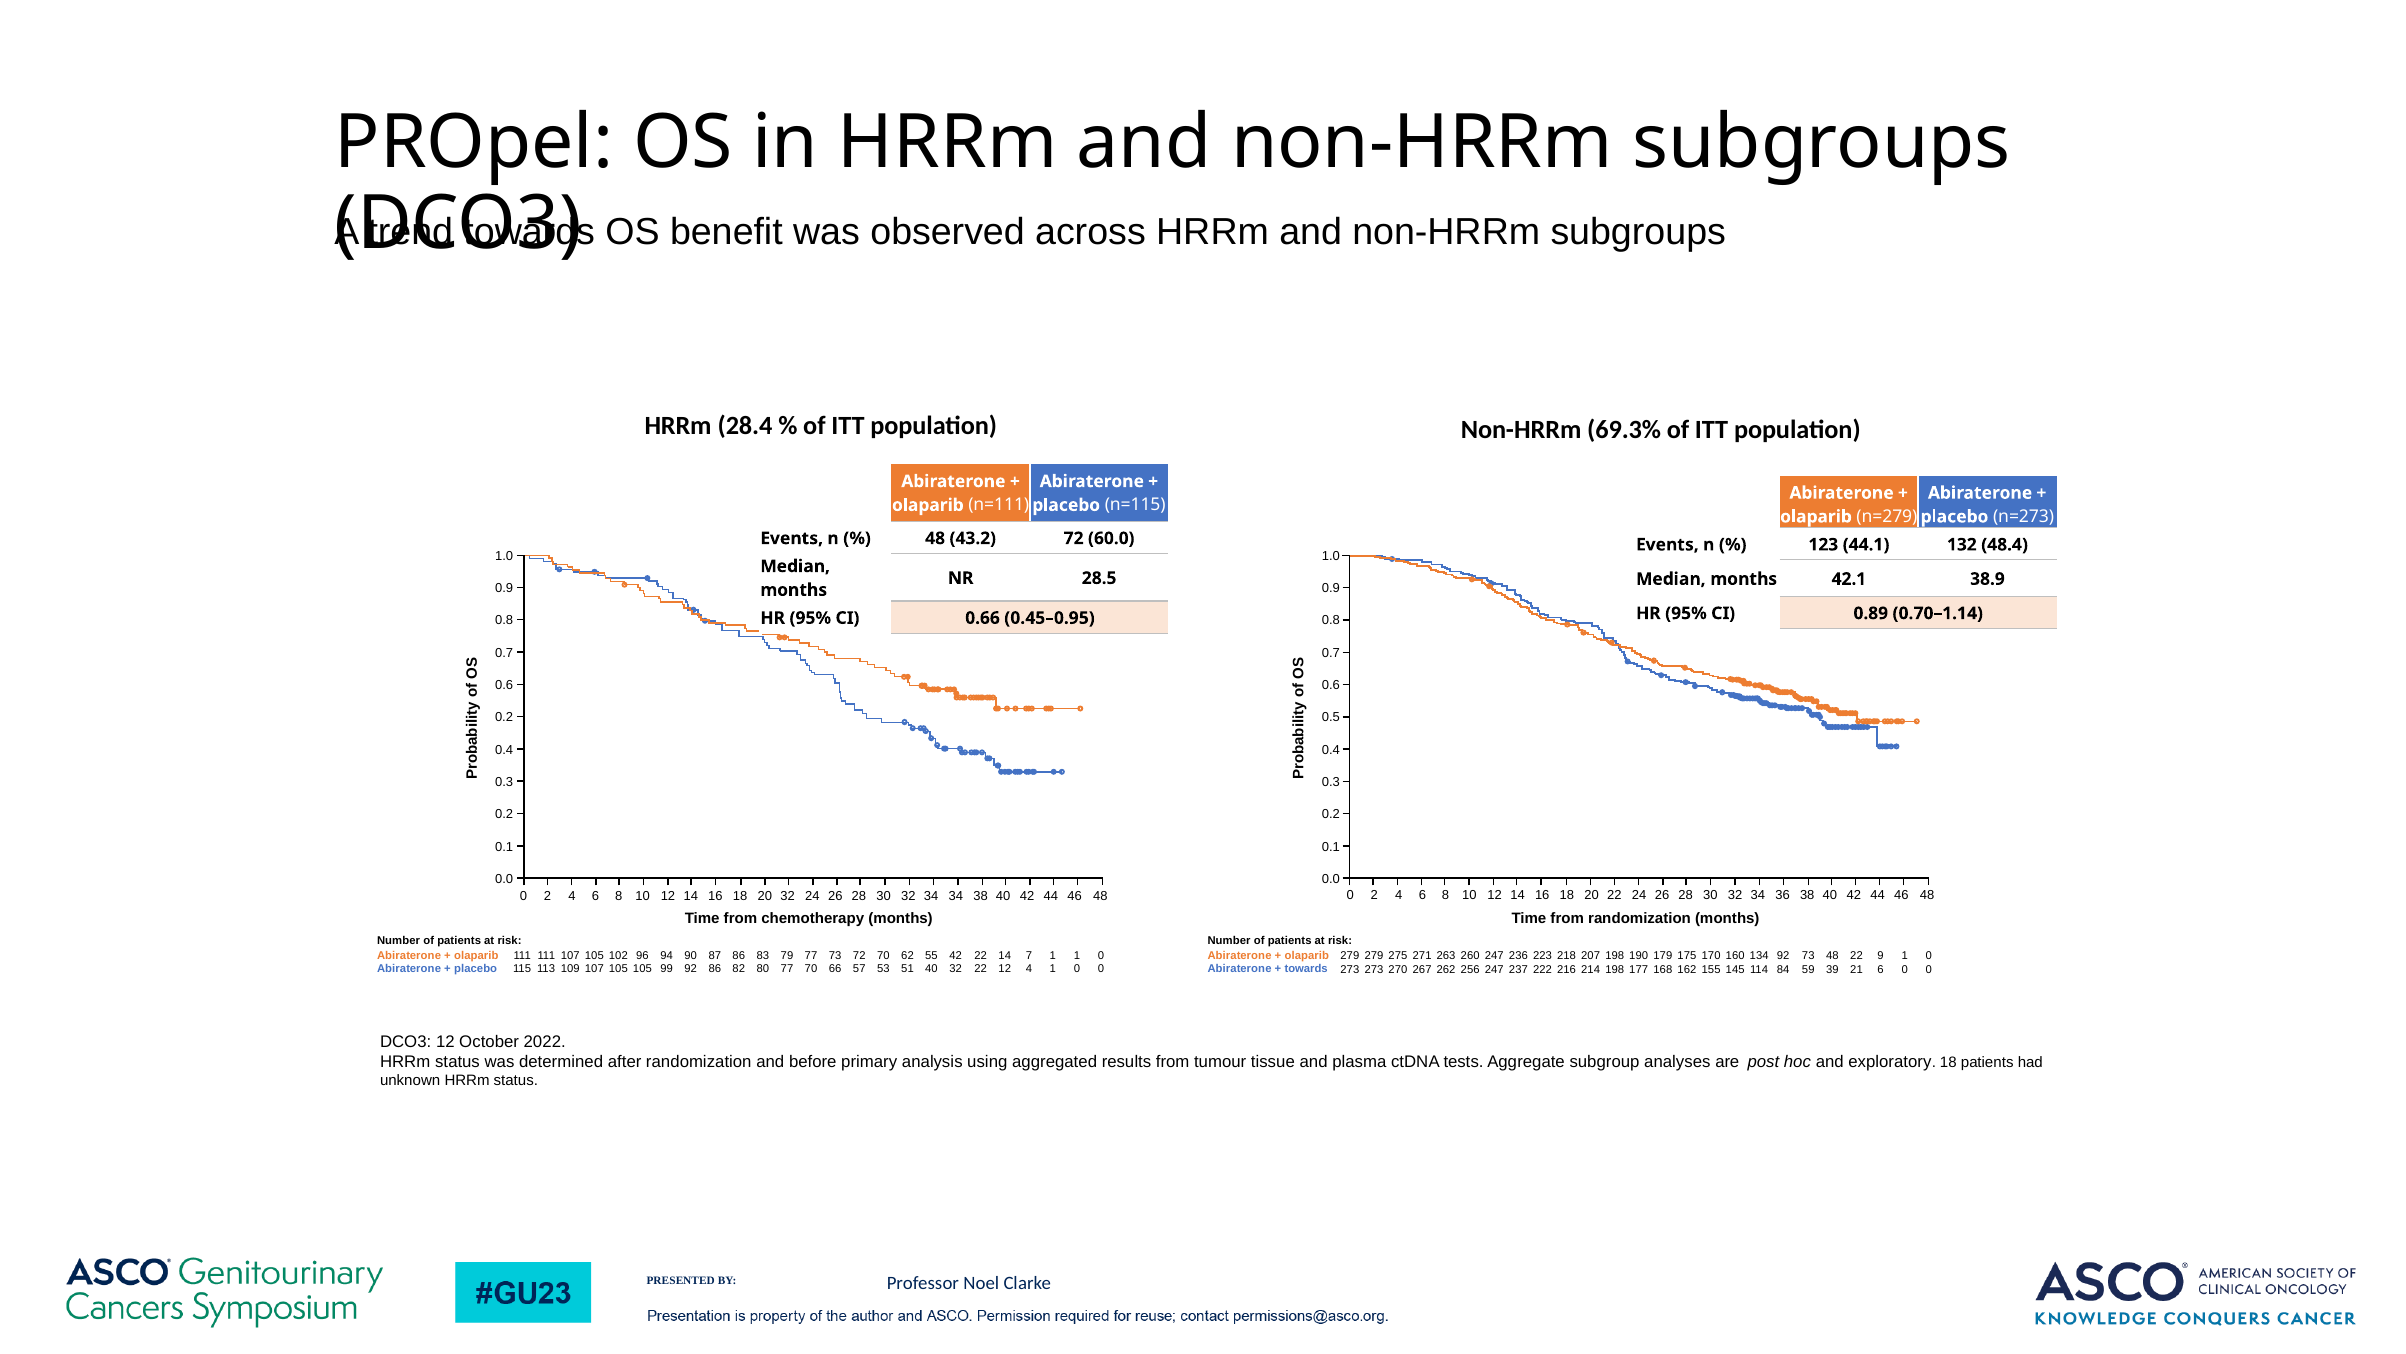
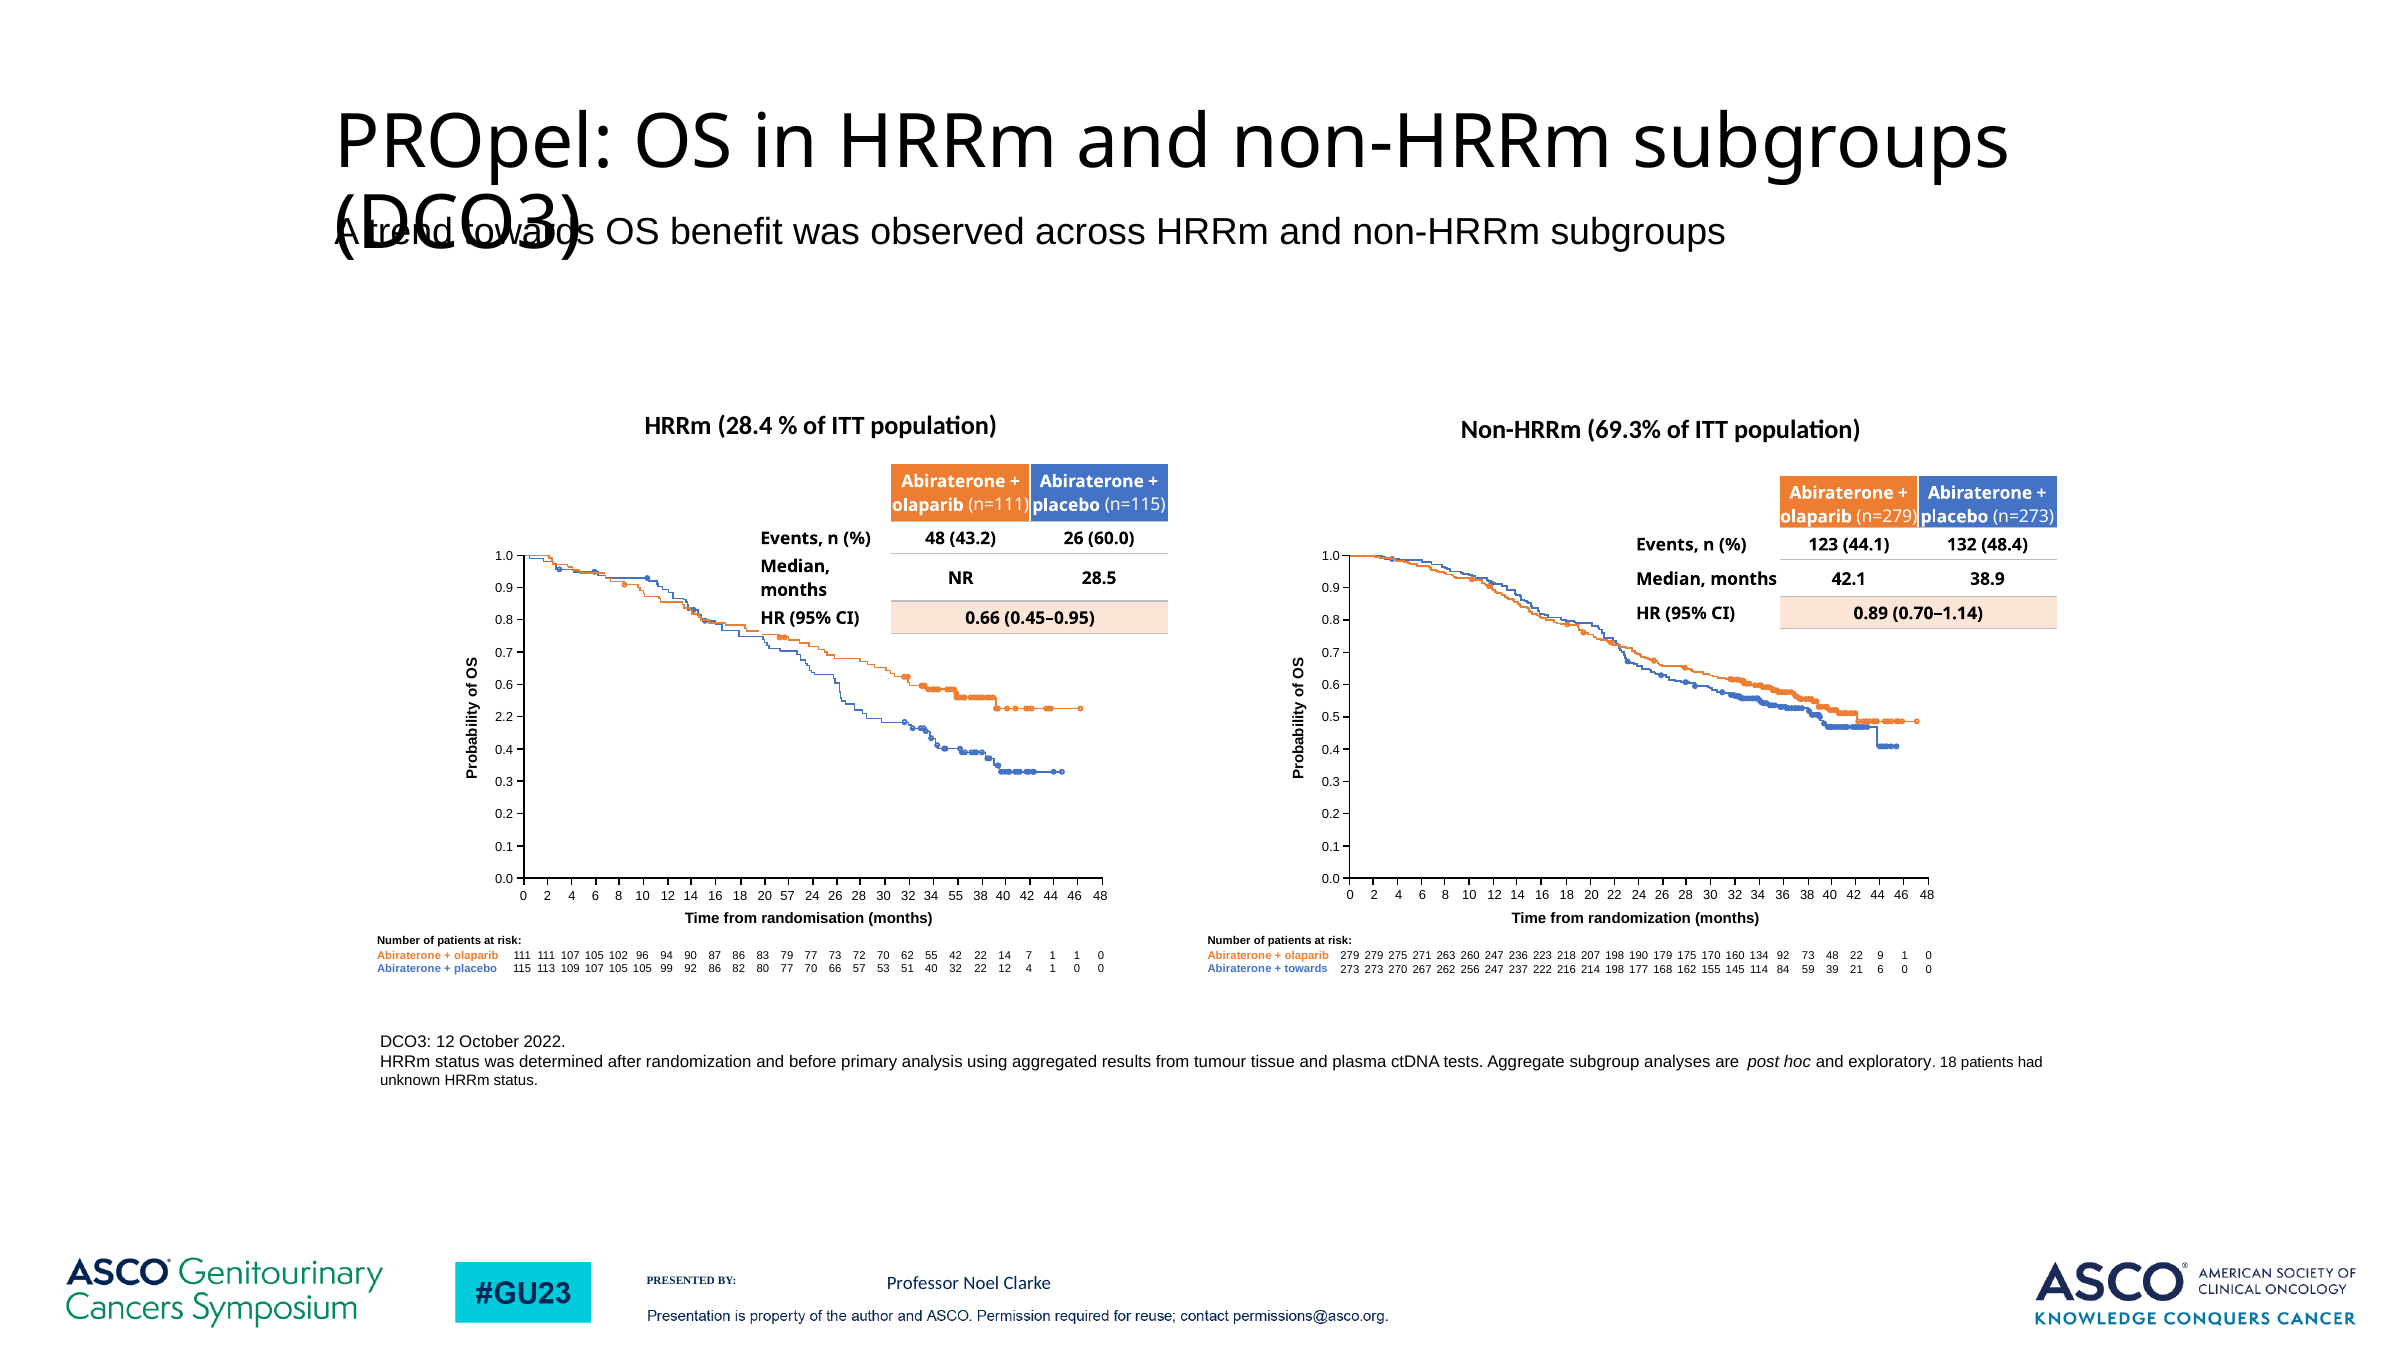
43.2 72: 72 -> 26 (1074, 538)
0.2: 0.2 -> 2.2 (504, 717)
18 32: 32 -> 57 (788, 896)
34 34: 34 -> 55 (956, 896)
chemotherapy: chemotherapy -> randomisation (813, 918)
